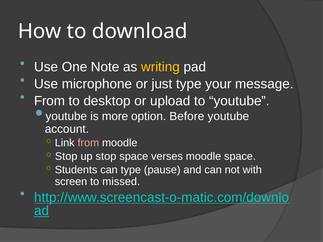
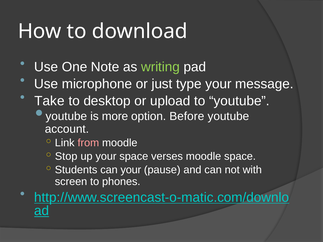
writing colour: yellow -> light green (160, 67)
From: From -> Take (49, 101)
up stop: stop -> your (106, 157)
can type: type -> your (131, 170)
missed: missed -> phones (121, 182)
